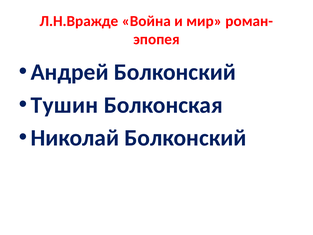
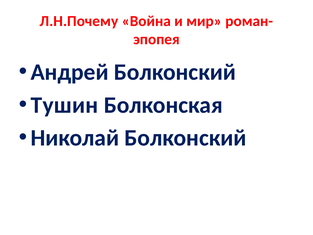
Л.Н.Вражде: Л.Н.Вражде -> Л.Н.Почему (79, 21)
